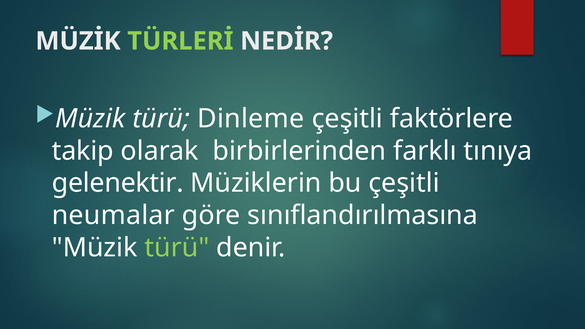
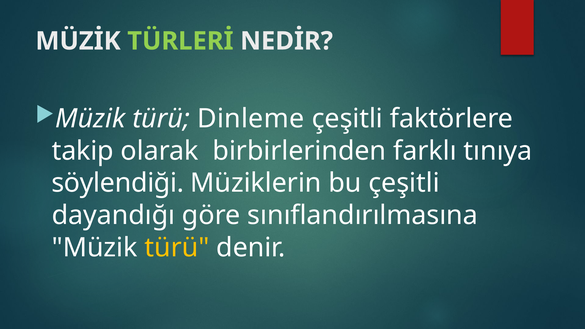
gelenektir: gelenektir -> söylendiği (118, 183)
neumalar: neumalar -> dayandığı (113, 215)
türü colour: light green -> yellow (177, 248)
